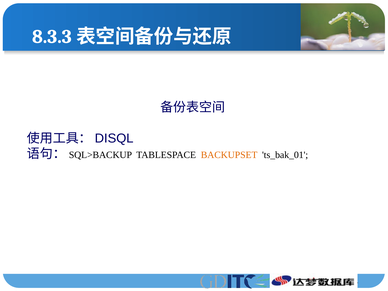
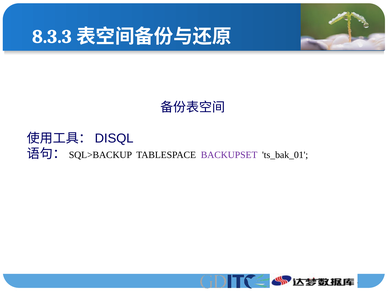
BACKUPSET colour: orange -> purple (229, 155)
